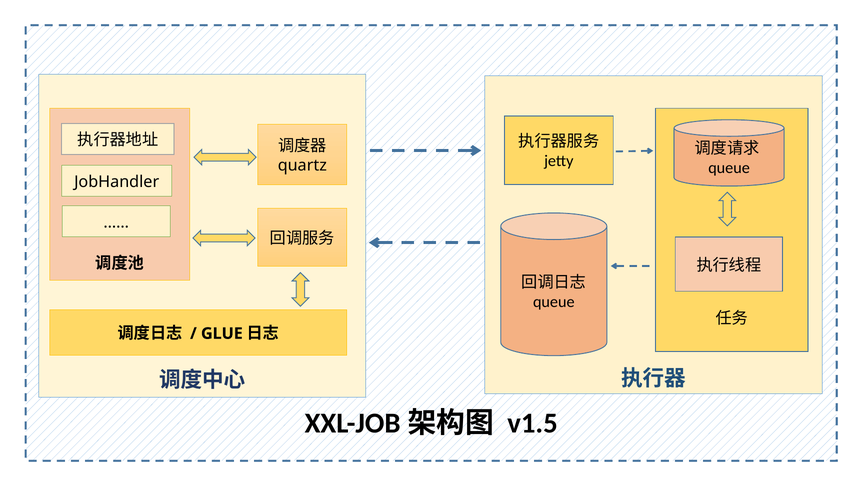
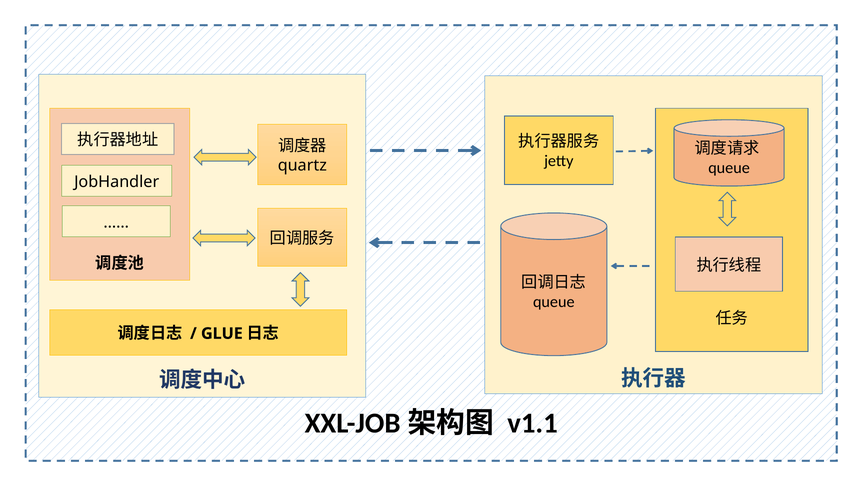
v1.5: v1.5 -> v1.1 (533, 423)
